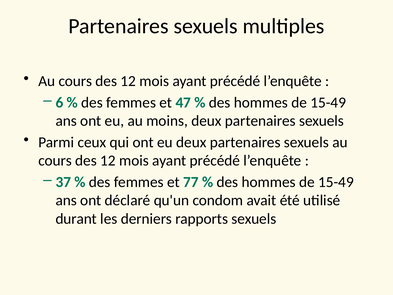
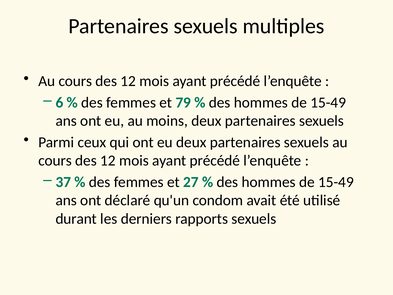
47: 47 -> 79 (183, 102)
77: 77 -> 27 (191, 182)
